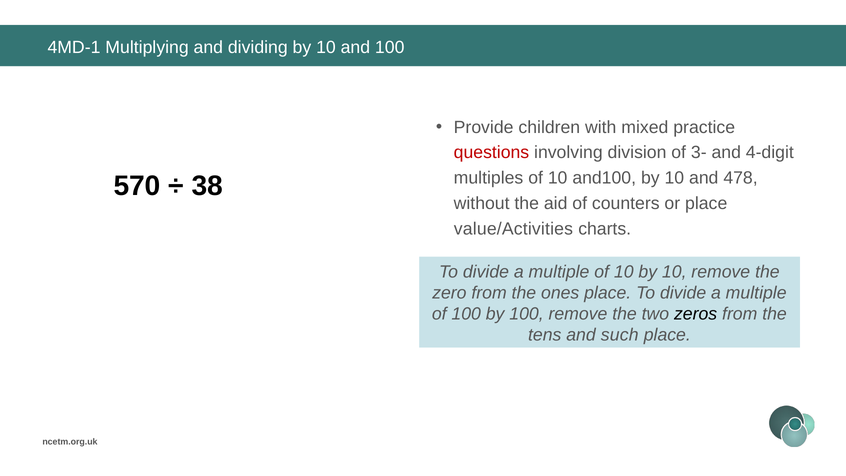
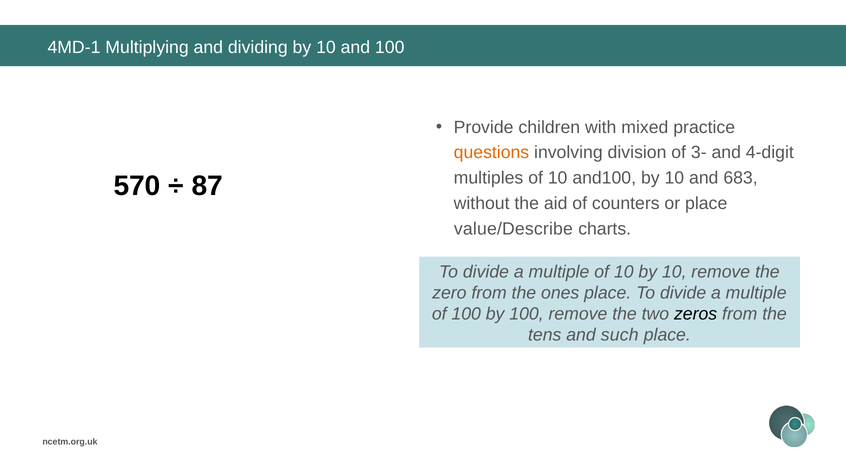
questions colour: red -> orange (491, 153)
478: 478 -> 683 (741, 178)
38: 38 -> 87 (207, 186)
value/Activities: value/Activities -> value/Describe (513, 229)
